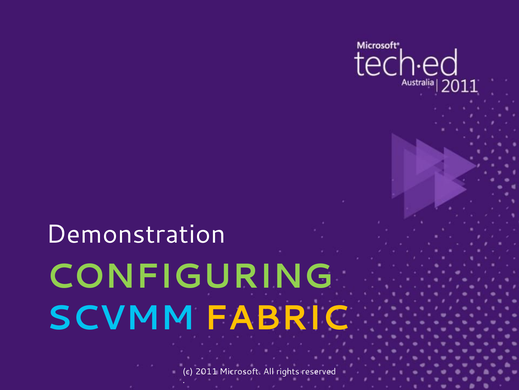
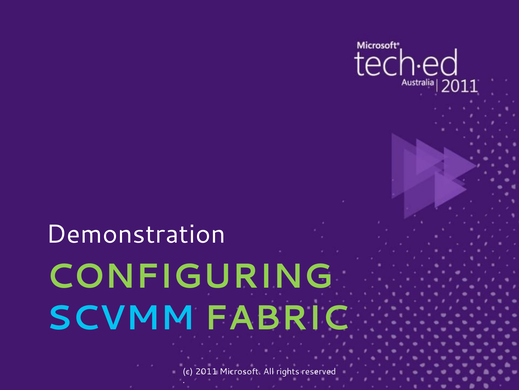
FABRIC colour: yellow -> light green (277, 317)
